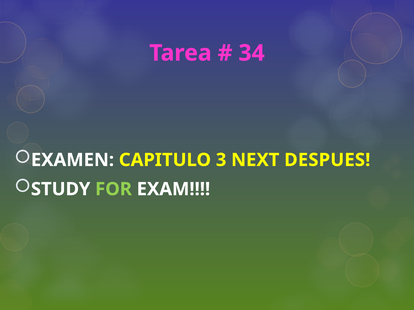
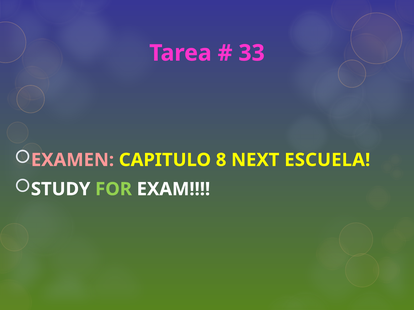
34: 34 -> 33 (252, 53)
EXAMEN colour: white -> pink (72, 160)
3: 3 -> 8 (221, 160)
DESPUES: DESPUES -> ESCUELA (327, 160)
